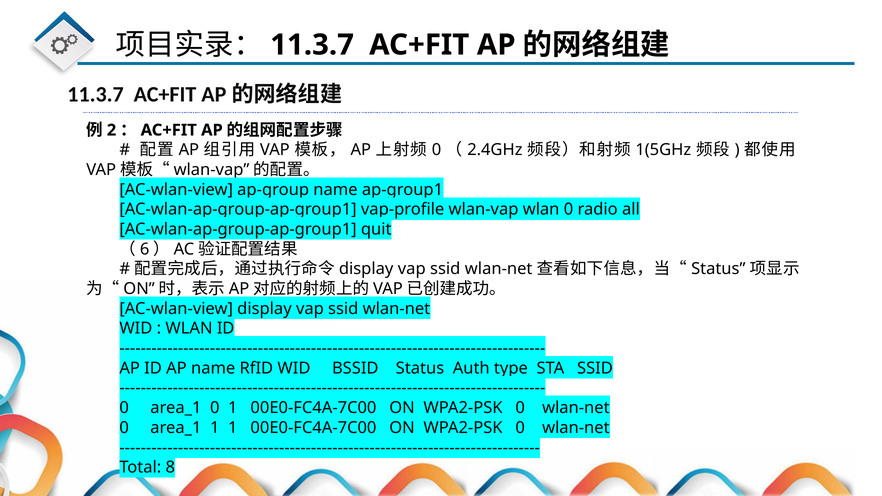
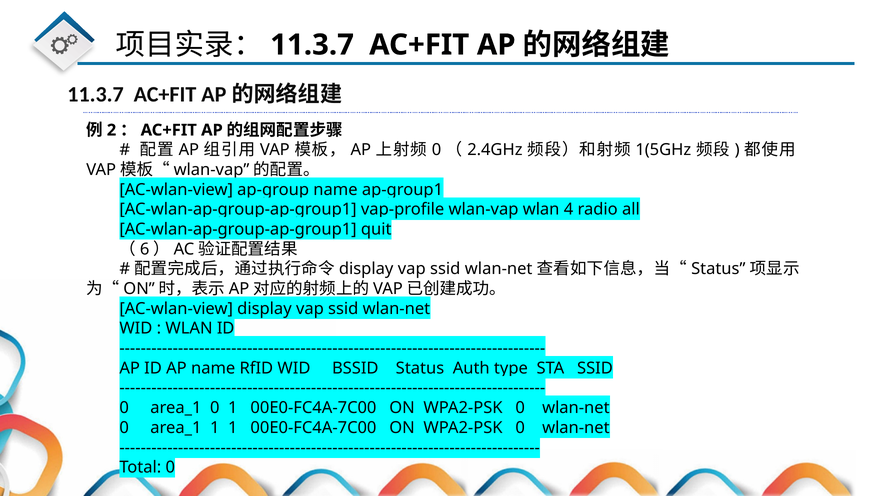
wlan 0: 0 -> 4 (568, 210)
Total 8: 8 -> 0 (170, 468)
